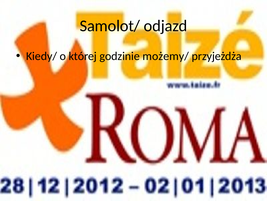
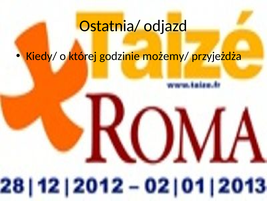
Samolot/: Samolot/ -> Ostatnia/ (110, 26)
